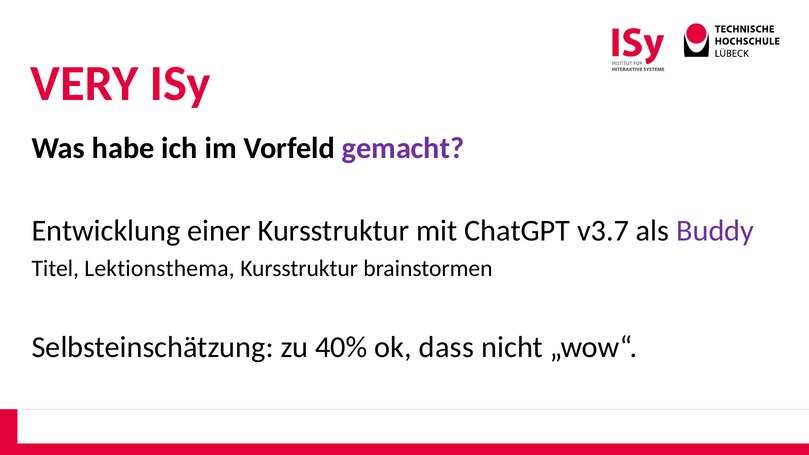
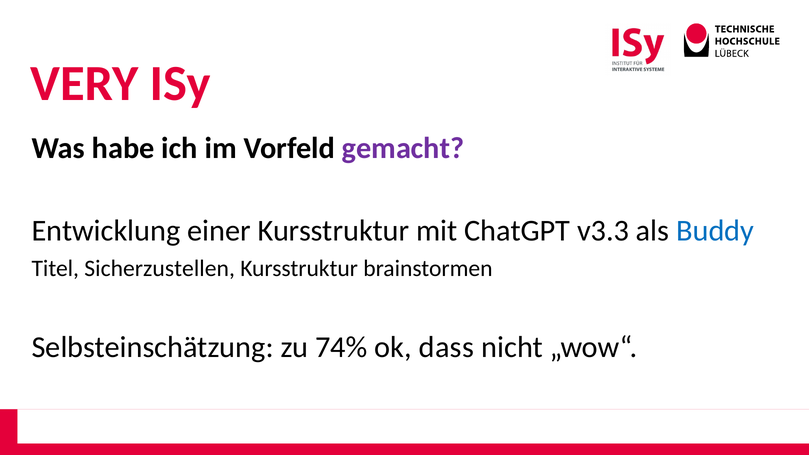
v3.7: v3.7 -> v3.3 (603, 231)
Buddy colour: purple -> blue (715, 231)
Lektionsthema: Lektionsthema -> Sicherzustellen (160, 268)
40%: 40% -> 74% (341, 347)
